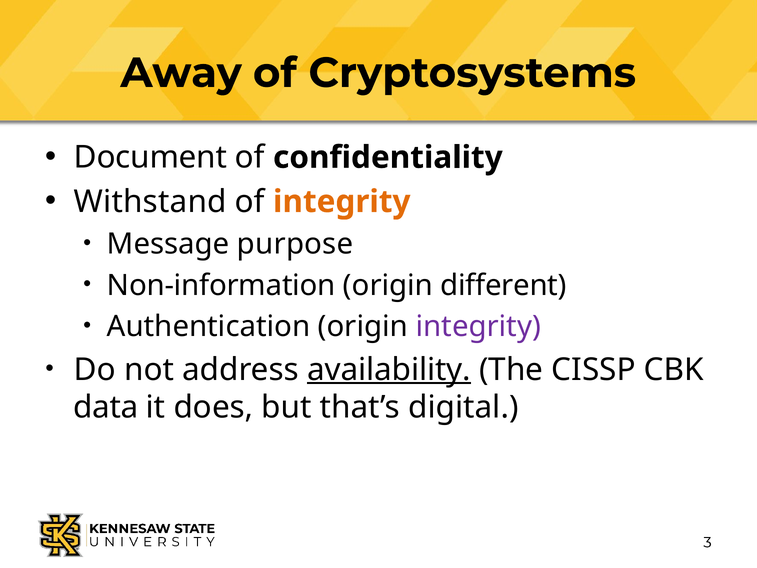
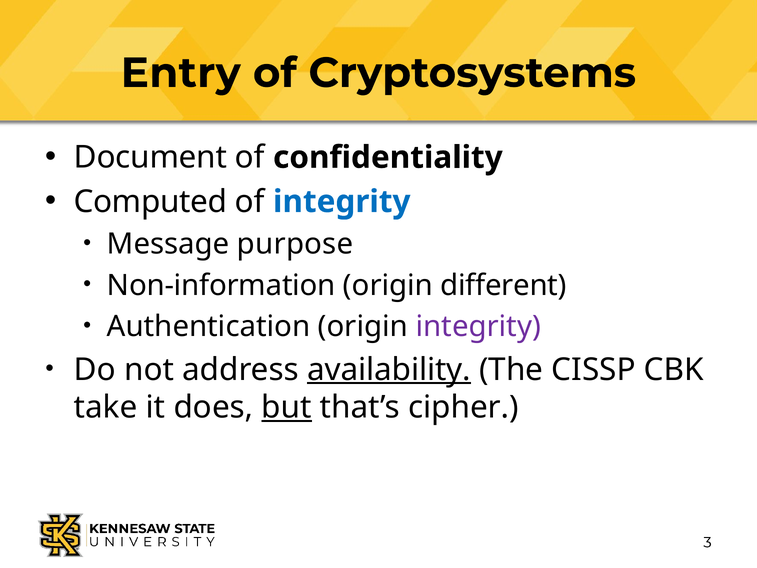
Away: Away -> Entry (181, 73)
Withstand: Withstand -> Computed (150, 202)
integrity colour: orange -> blue (342, 202)
data: data -> take (106, 407)
but underline: none -> present (287, 407)
digital: digital -> cipher (463, 407)
